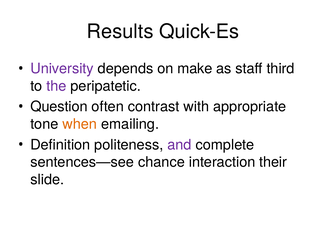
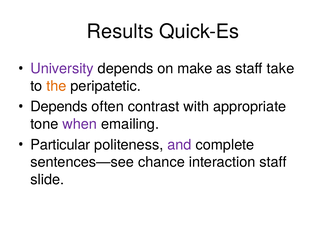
third: third -> take (280, 69)
the colour: purple -> orange (56, 86)
Question: Question -> Depends (59, 106)
when colour: orange -> purple (80, 124)
Definition: Definition -> Particular (60, 144)
interaction their: their -> staff (273, 162)
